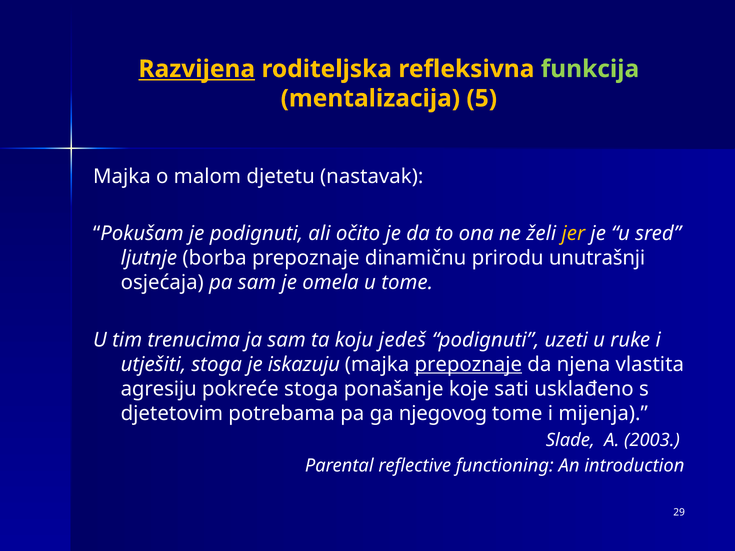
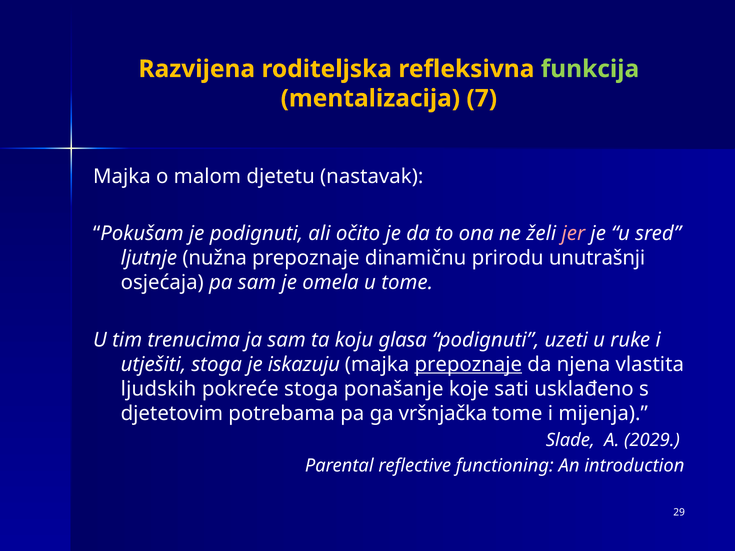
Razvijena underline: present -> none (197, 69)
5: 5 -> 7 (482, 98)
jer colour: yellow -> pink (573, 234)
borba: borba -> nužna (215, 258)
jedeš: jedeš -> glasa (403, 340)
agresiju: agresiju -> ljudskih (159, 389)
njegovog: njegovog -> vršnjačka (443, 414)
2003: 2003 -> 2029 (652, 440)
